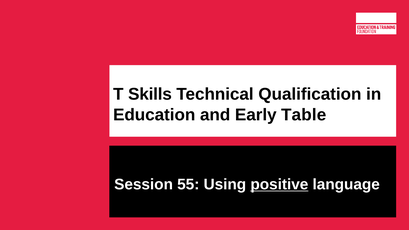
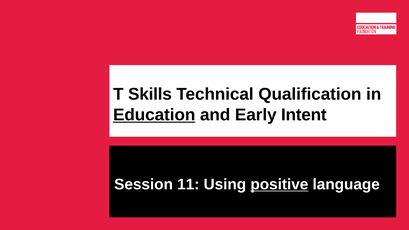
Education underline: none -> present (154, 115)
Table: Table -> Intent (304, 115)
55: 55 -> 11 (188, 184)
